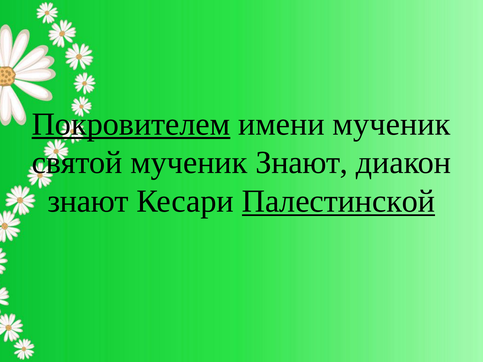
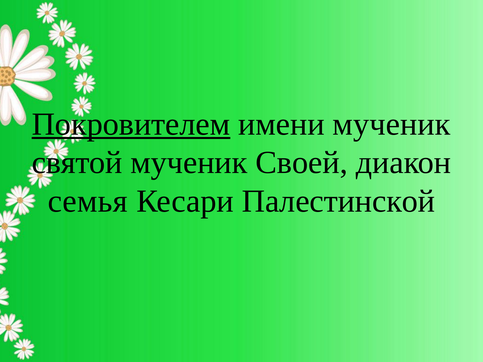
мученик Знают: Знают -> Своей (302, 163)
знают: знают -> семья (88, 201)
Палестинской underline: present -> none (339, 201)
